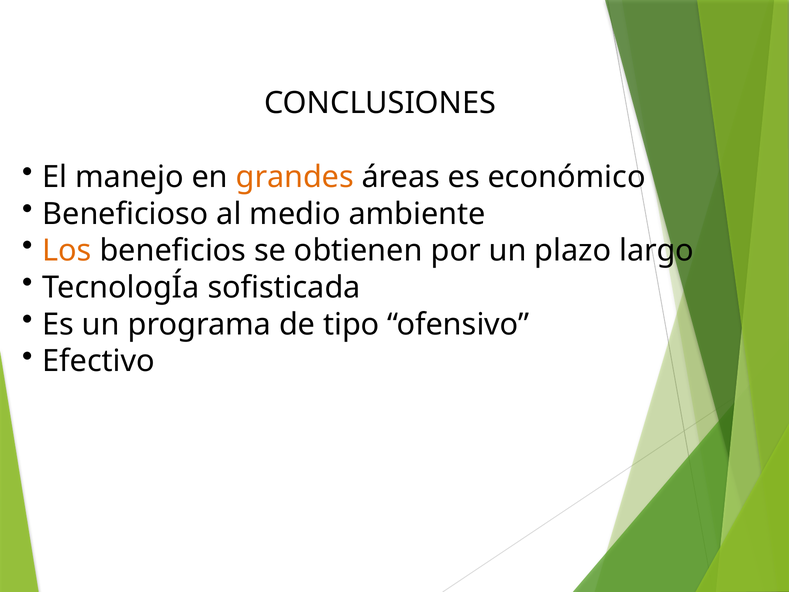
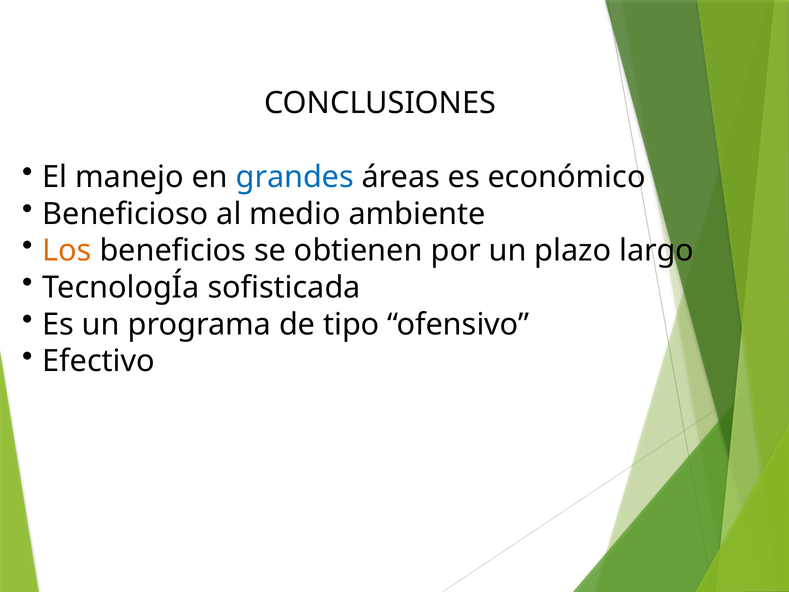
grandes colour: orange -> blue (295, 177)
